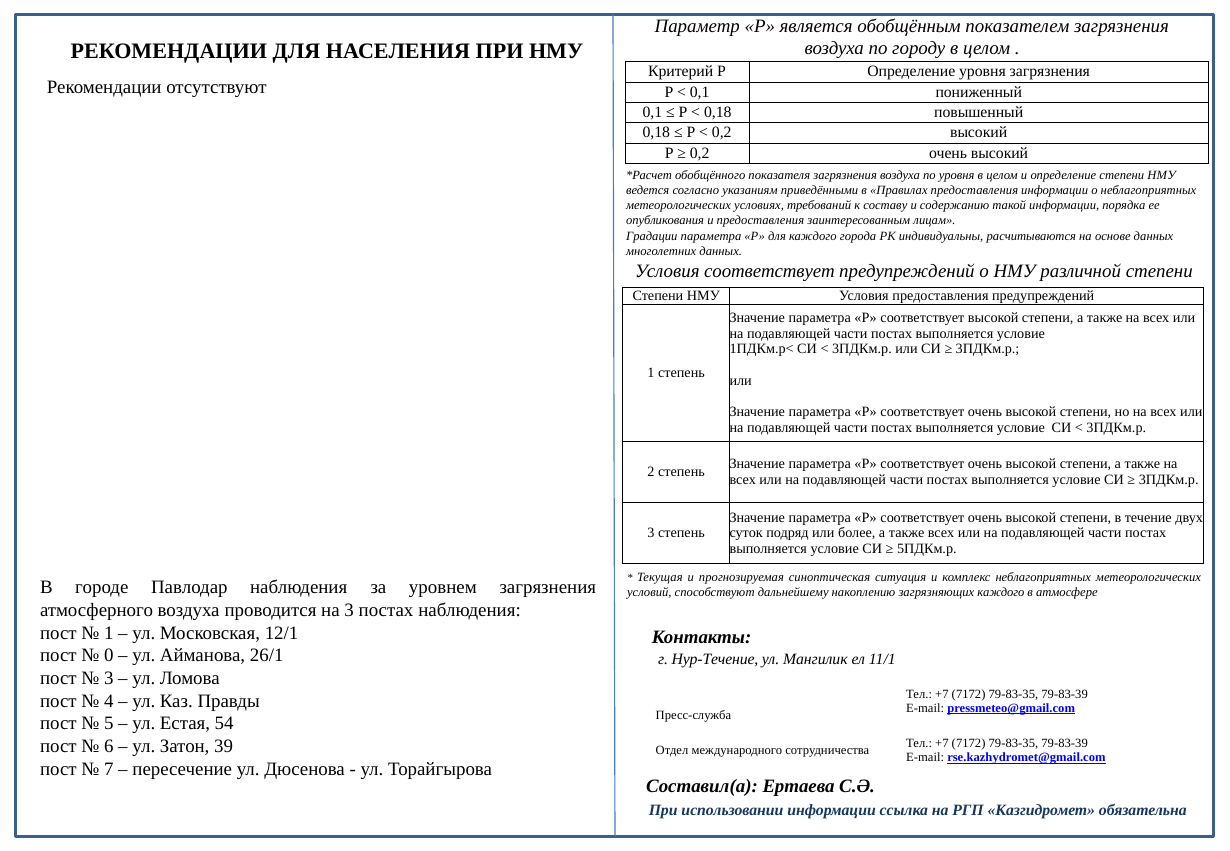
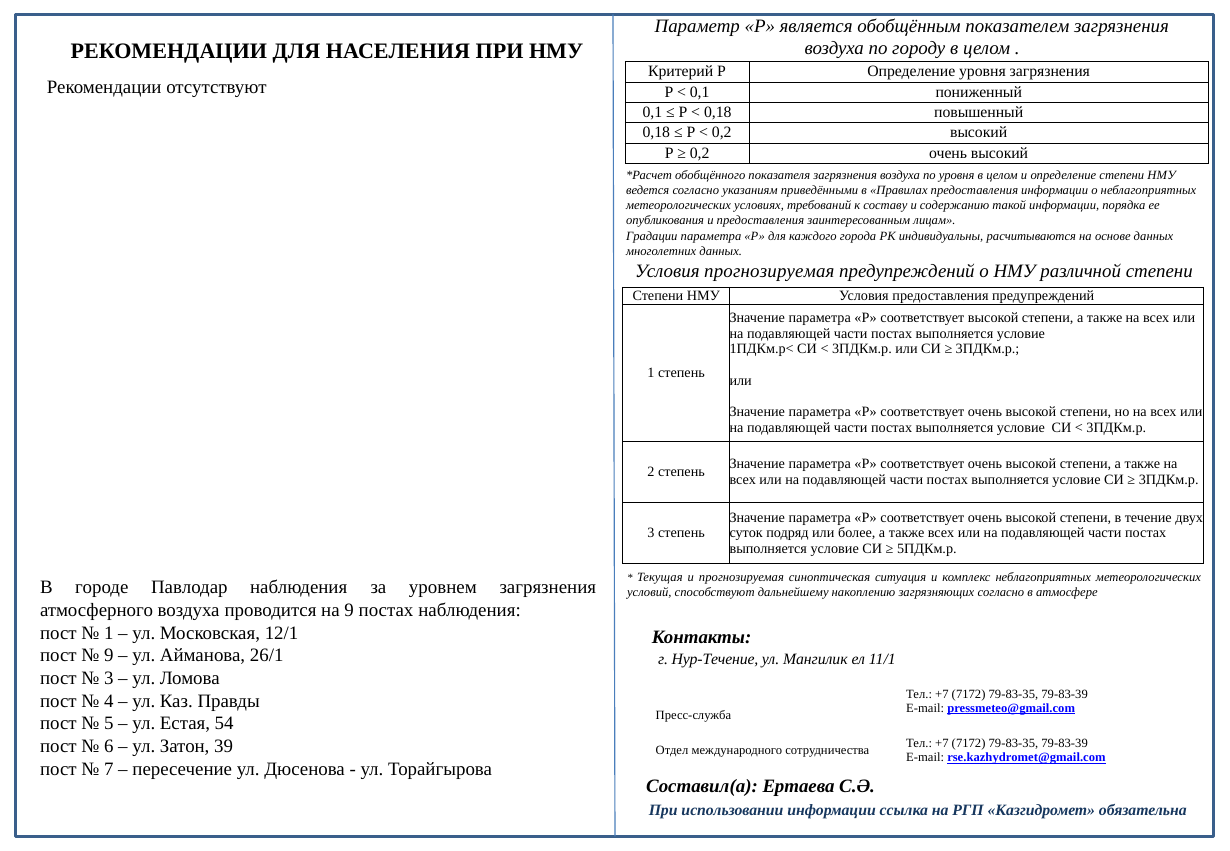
Условия соответствует: соответствует -> прогнозируемая (769, 271)
загрязняющих каждого: каждого -> согласно (1001, 593)
на 3: 3 -> 9 (349, 611)
0: 0 -> 9 (109, 656)
